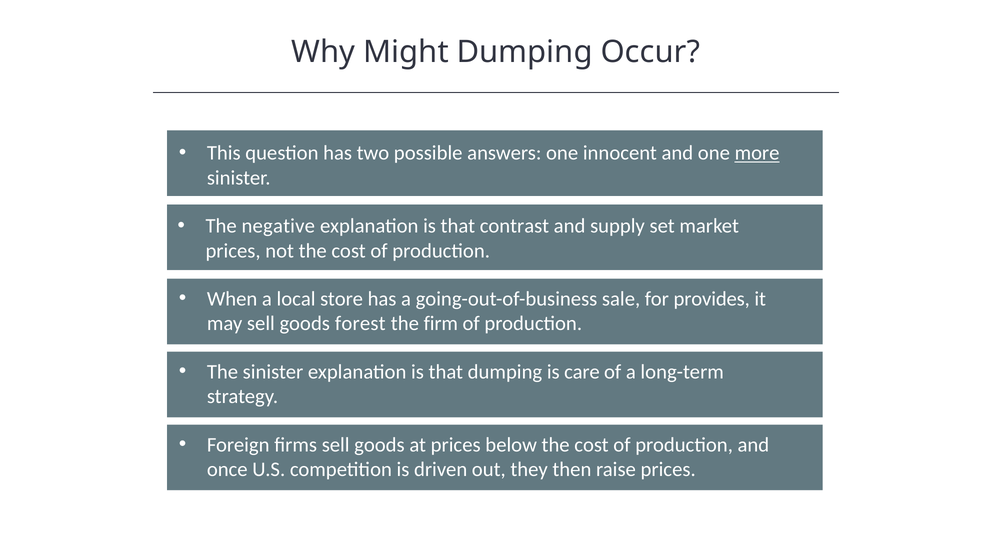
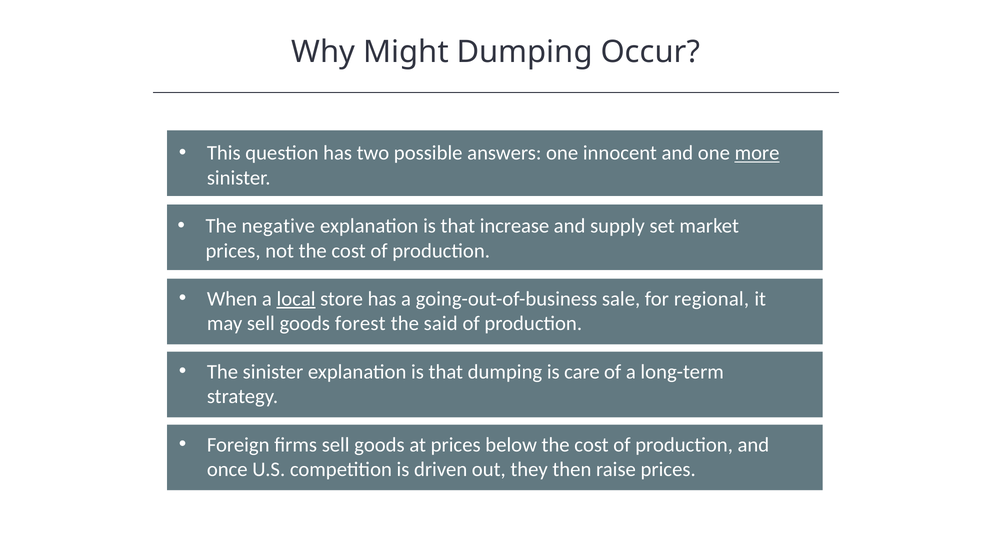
contrast: contrast -> increase (514, 226)
local underline: none -> present (296, 299)
provides: provides -> regional (712, 299)
firm: firm -> said (441, 324)
